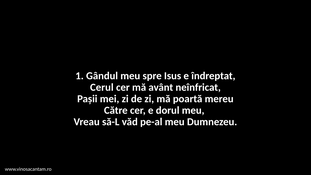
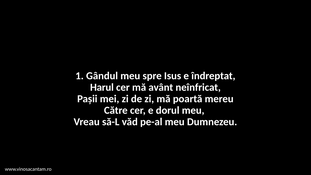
Cerul: Cerul -> Harul (102, 87)
